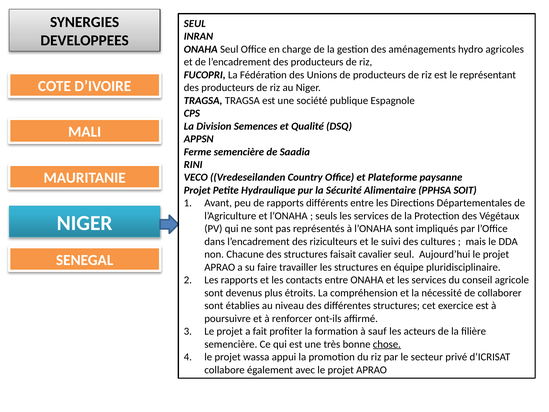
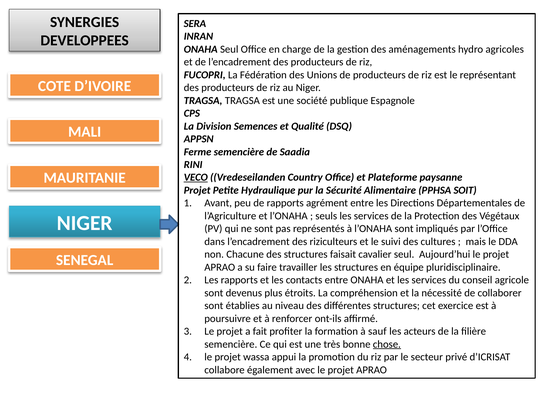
SEUL: SEUL -> SERA (195, 24)
VECO underline: none -> present (196, 177)
différents: différents -> agrément (327, 203)
